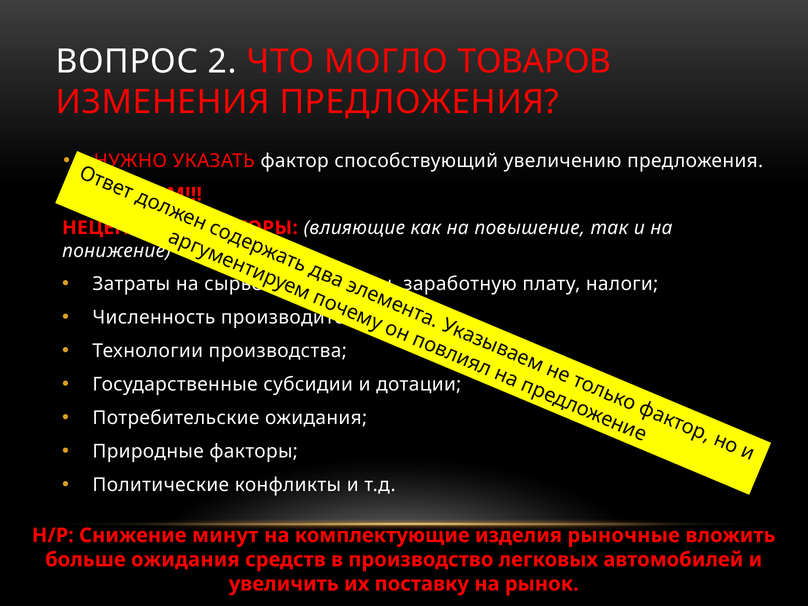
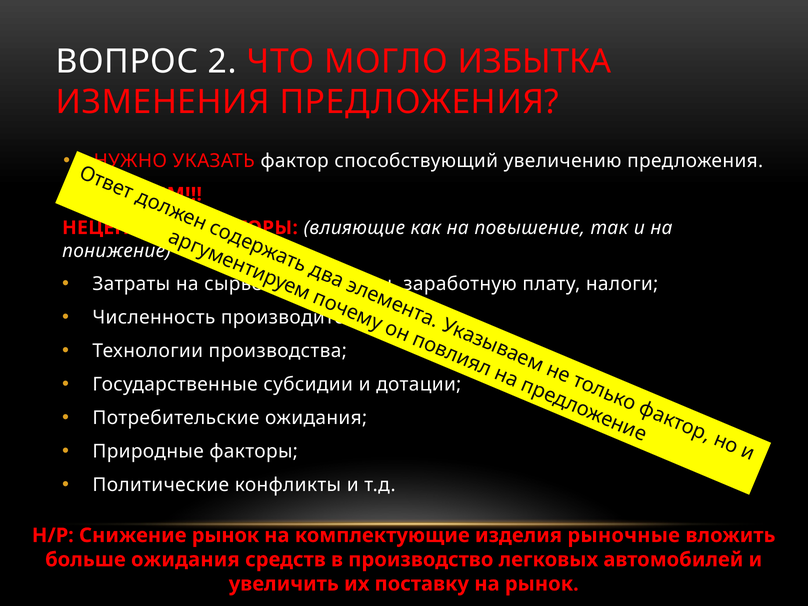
ТОВАРОВ: ТОВАРОВ -> ИЗБЫТКА (534, 62)
Снижение минут: минут -> рынок (225, 535)
